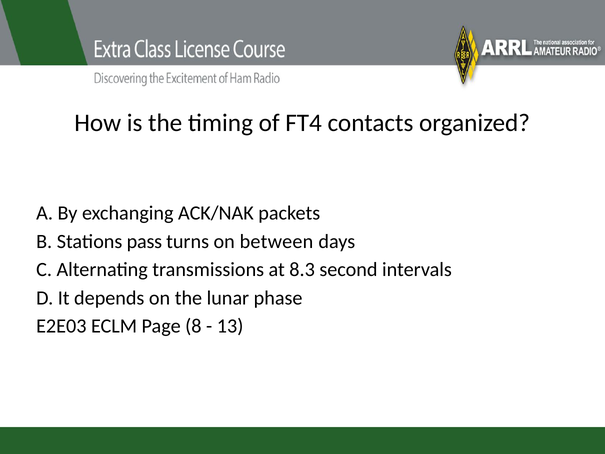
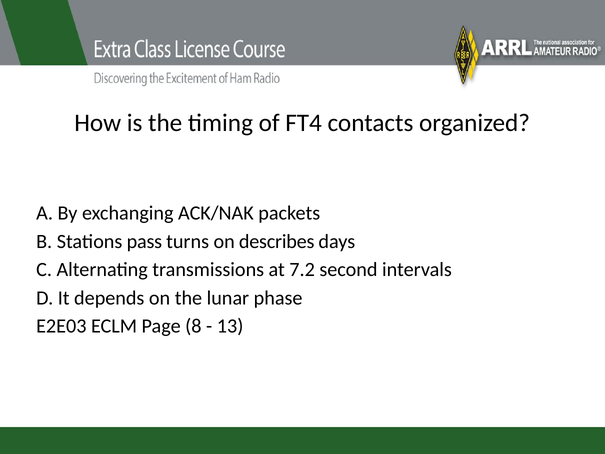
between: between -> describes (277, 241)
8.3: 8.3 -> 7.2 (302, 270)
